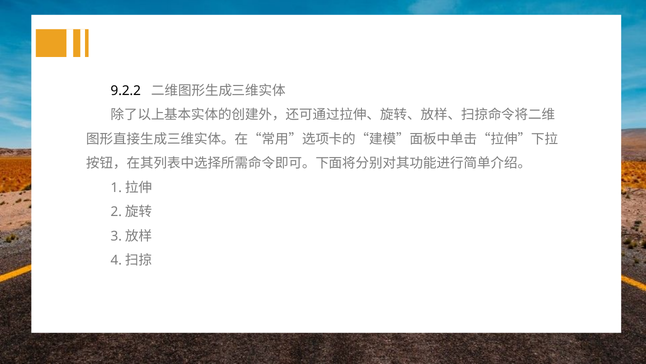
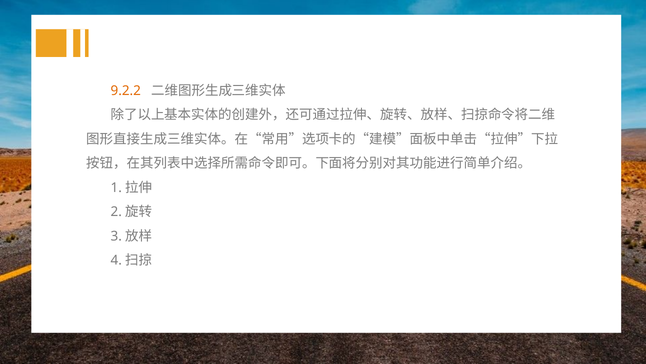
9.2.2 colour: black -> orange (126, 90)
